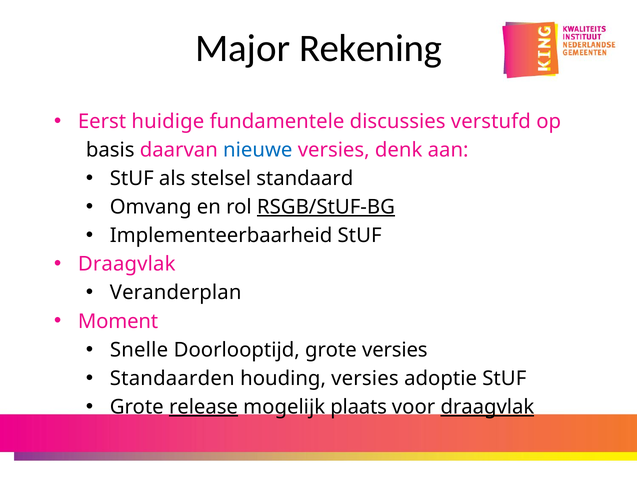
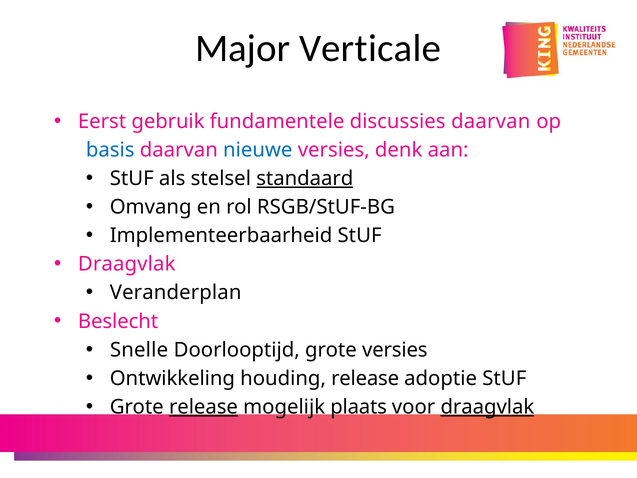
Rekening: Rekening -> Verticale (370, 48)
huidige: huidige -> gebruik (168, 121)
discussies verstufd: verstufd -> daarvan (491, 121)
basis colour: black -> blue (110, 150)
standaard underline: none -> present (305, 178)
RSGB/StUF-BG underline: present -> none (326, 207)
Moment: Moment -> Beslecht (118, 321)
Standaarden: Standaarden -> Ontwikkeling (172, 378)
houding versies: versies -> release (365, 378)
